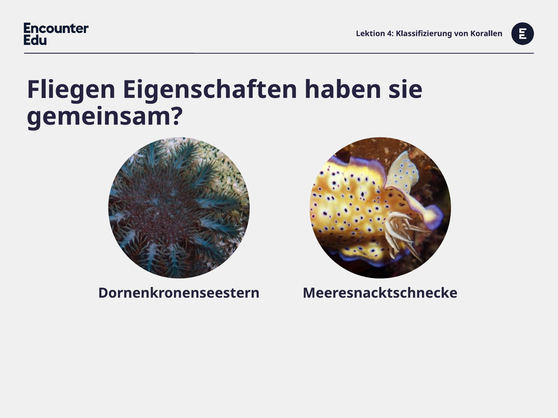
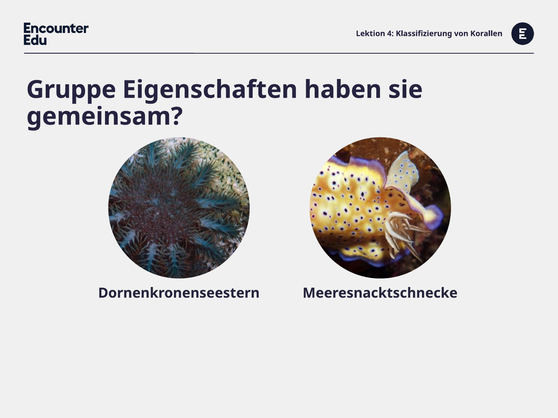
Fliegen: Fliegen -> Gruppe (71, 90)
